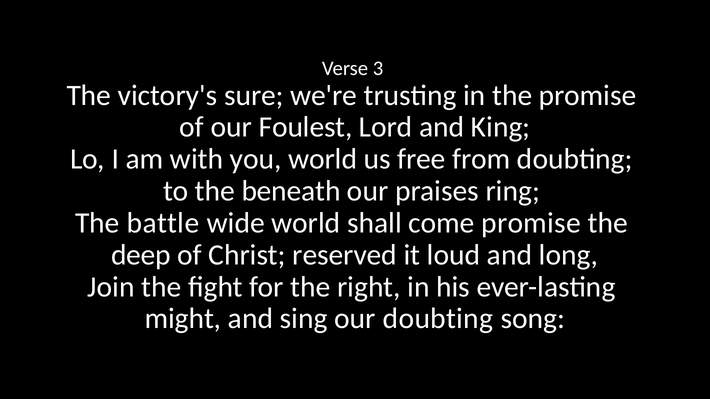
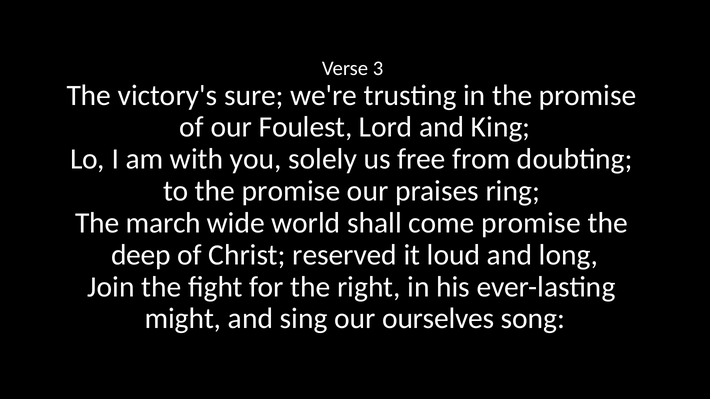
you world: world -> solely (323, 159)
to the beneath: beneath -> promise (291, 191)
battle: battle -> march (163, 223)
our doubting: doubting -> ourselves (438, 319)
